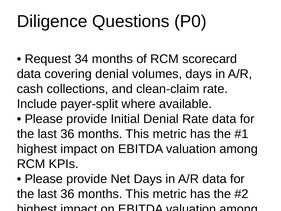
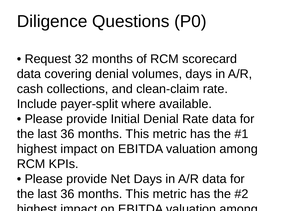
34: 34 -> 32 (82, 59)
